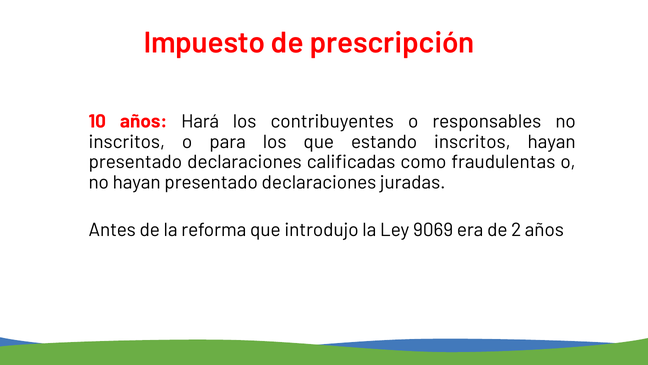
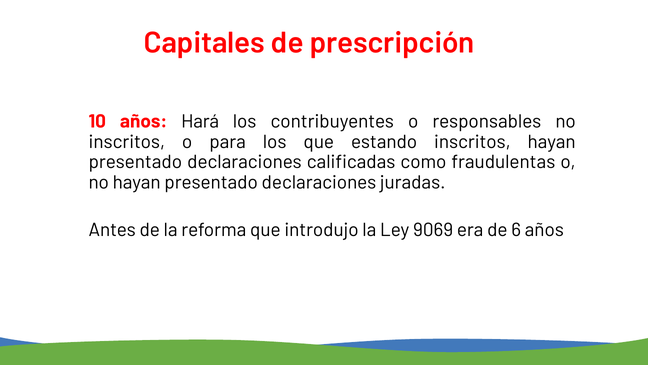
Impuesto: Impuesto -> Capitales (204, 43)
2: 2 -> 6 (516, 230)
